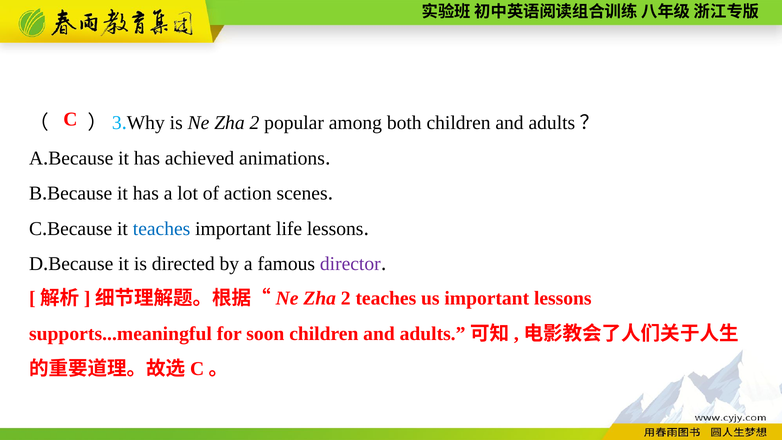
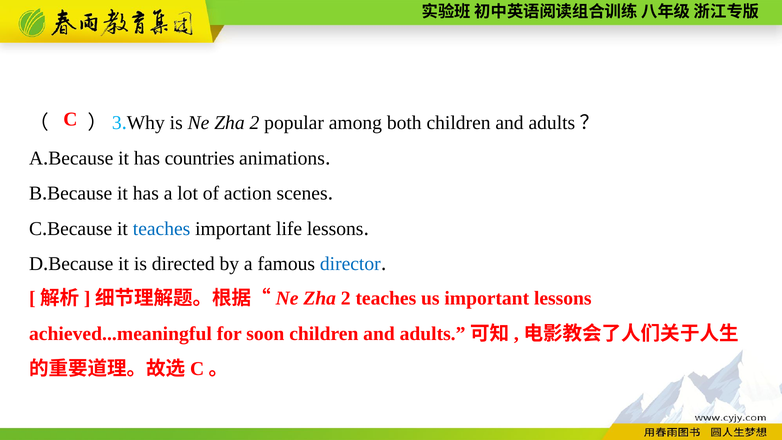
achieved: achieved -> countries (200, 158)
director colour: purple -> blue (350, 264)
supports...meaningful: supports...meaningful -> achieved...meaningful (120, 334)
